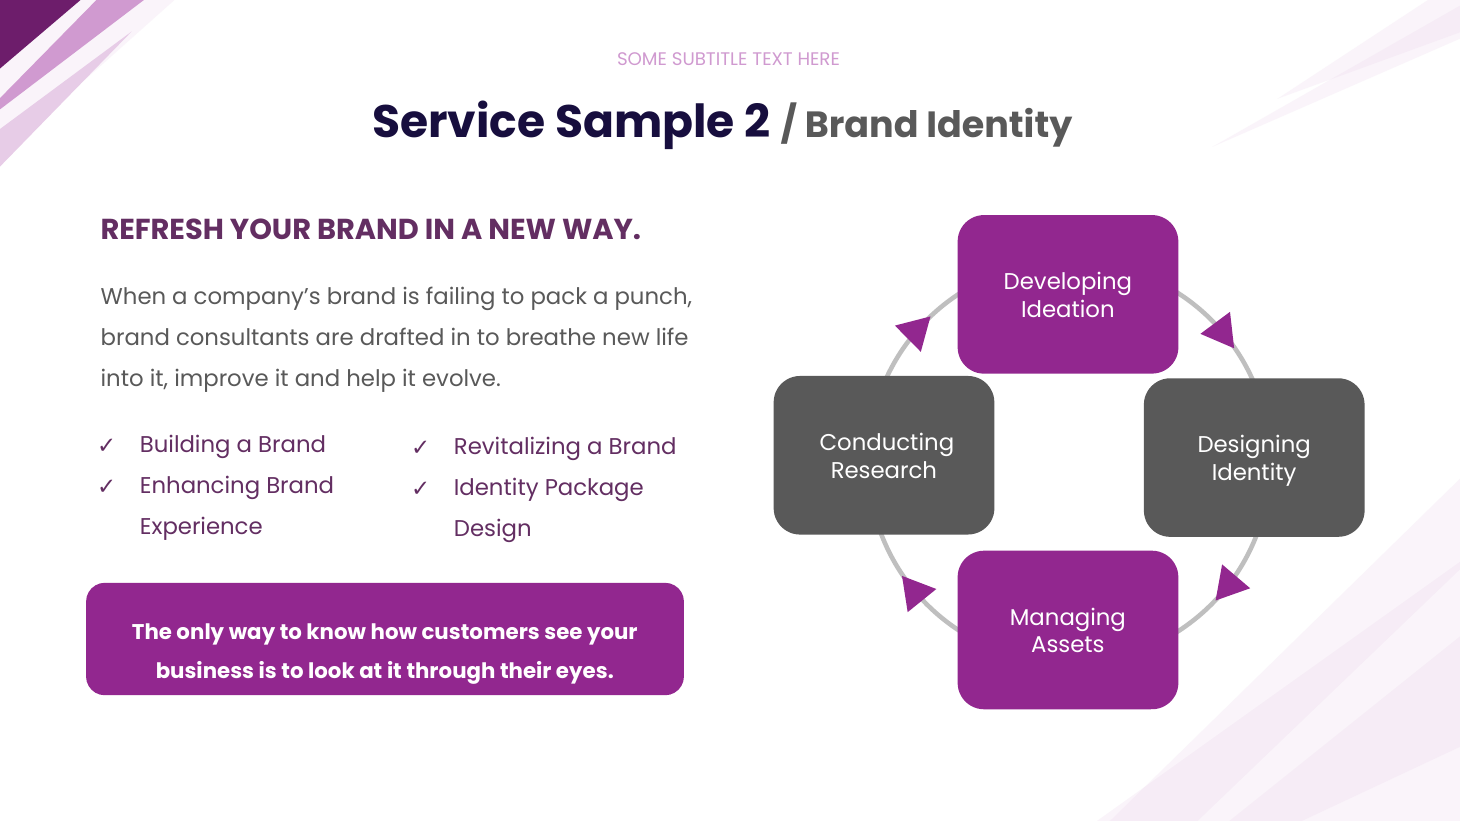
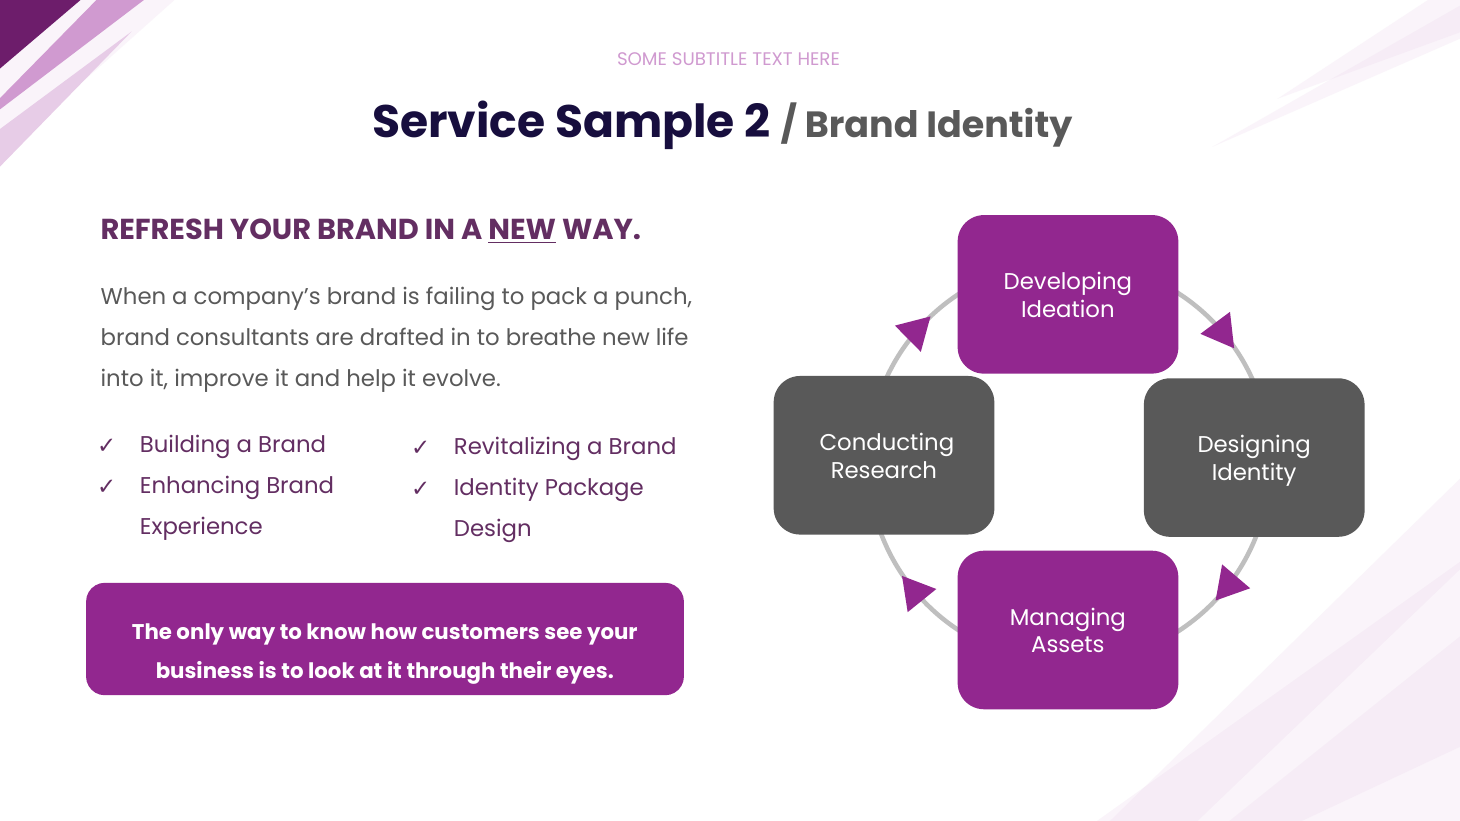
NEW underline: none -> present (522, 230)
